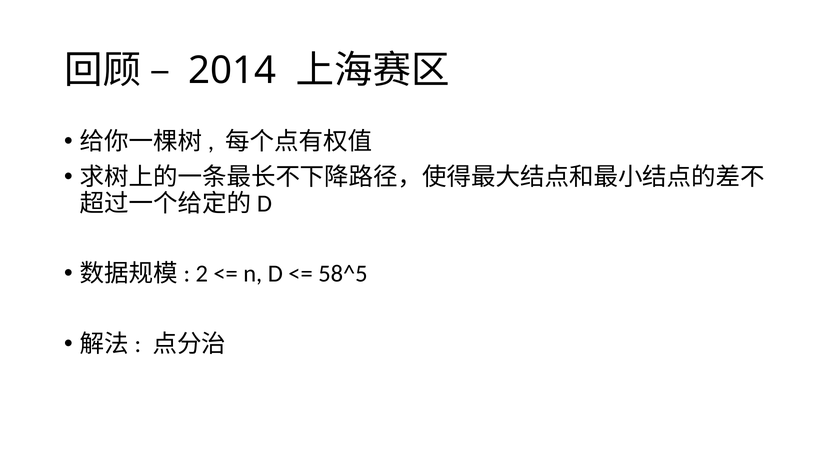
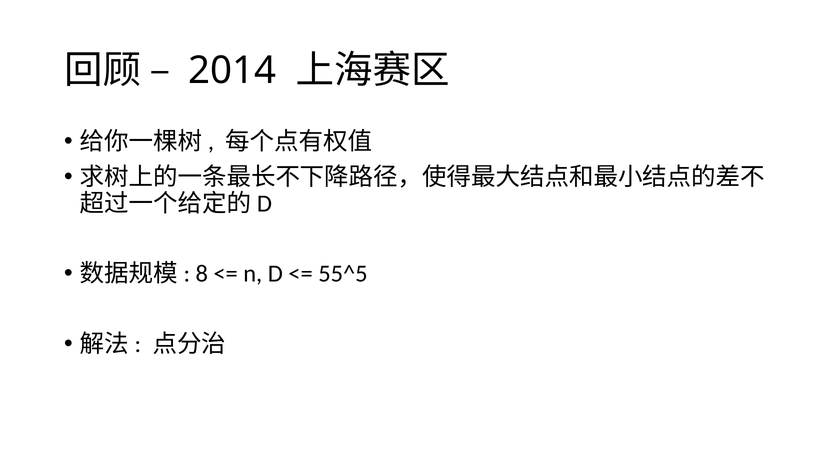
2: 2 -> 8 (202, 274)
58^5: 58^5 -> 55^5 (343, 274)
